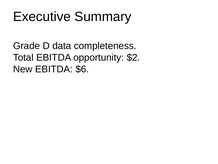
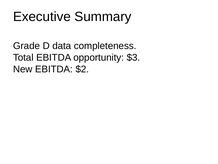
$2: $2 -> $3 (133, 57)
$6: $6 -> $2 (82, 69)
